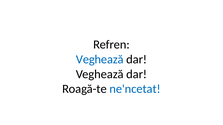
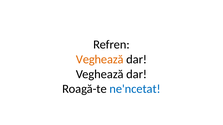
Veghează colour: blue -> orange (100, 60)
